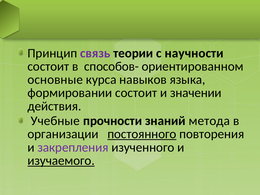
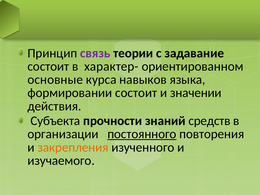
научности: научности -> задавание (194, 53)
способов-: способов- -> характер- (111, 66)
Учебные: Учебные -> Субъекта (55, 121)
метода: метода -> средств (209, 121)
закрепления colour: purple -> orange (73, 147)
изучаемого underline: present -> none (61, 161)
